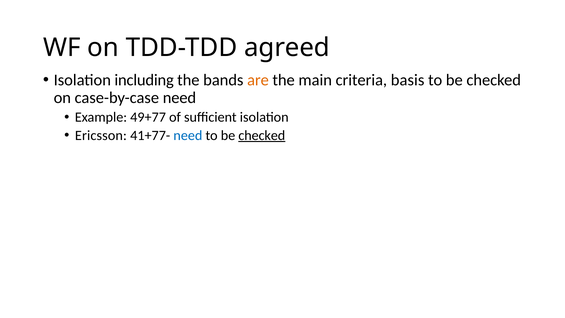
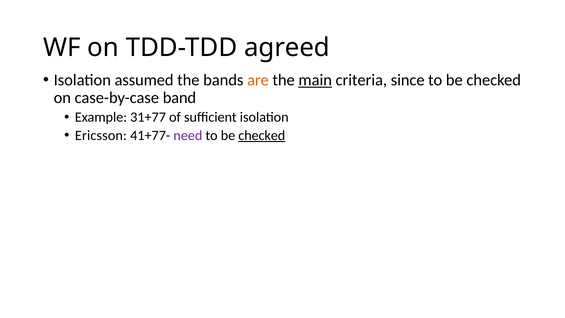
including: including -> assumed (144, 80)
main underline: none -> present (315, 80)
basis: basis -> since (408, 80)
case-by-case need: need -> band (179, 98)
49+77: 49+77 -> 31+77 (148, 117)
need colour: blue -> purple (188, 135)
